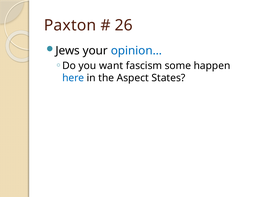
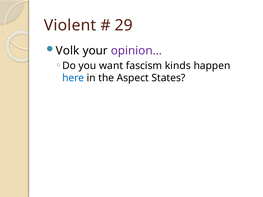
Paxton: Paxton -> Violent (70, 25)
26: 26 -> 29 (124, 25)
Jews: Jews -> Volk (68, 51)
opinion… colour: blue -> purple (136, 51)
some: some -> kinds (178, 66)
